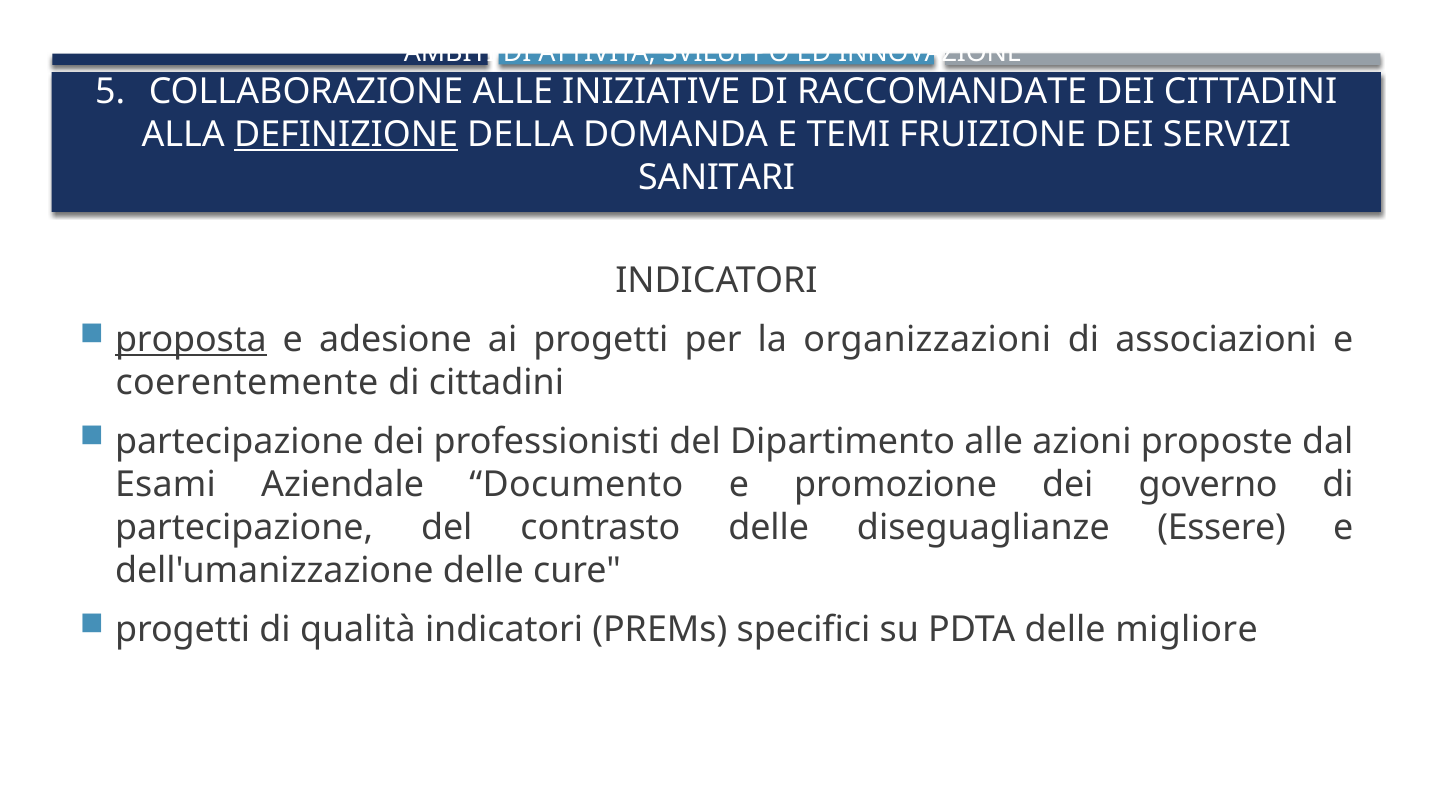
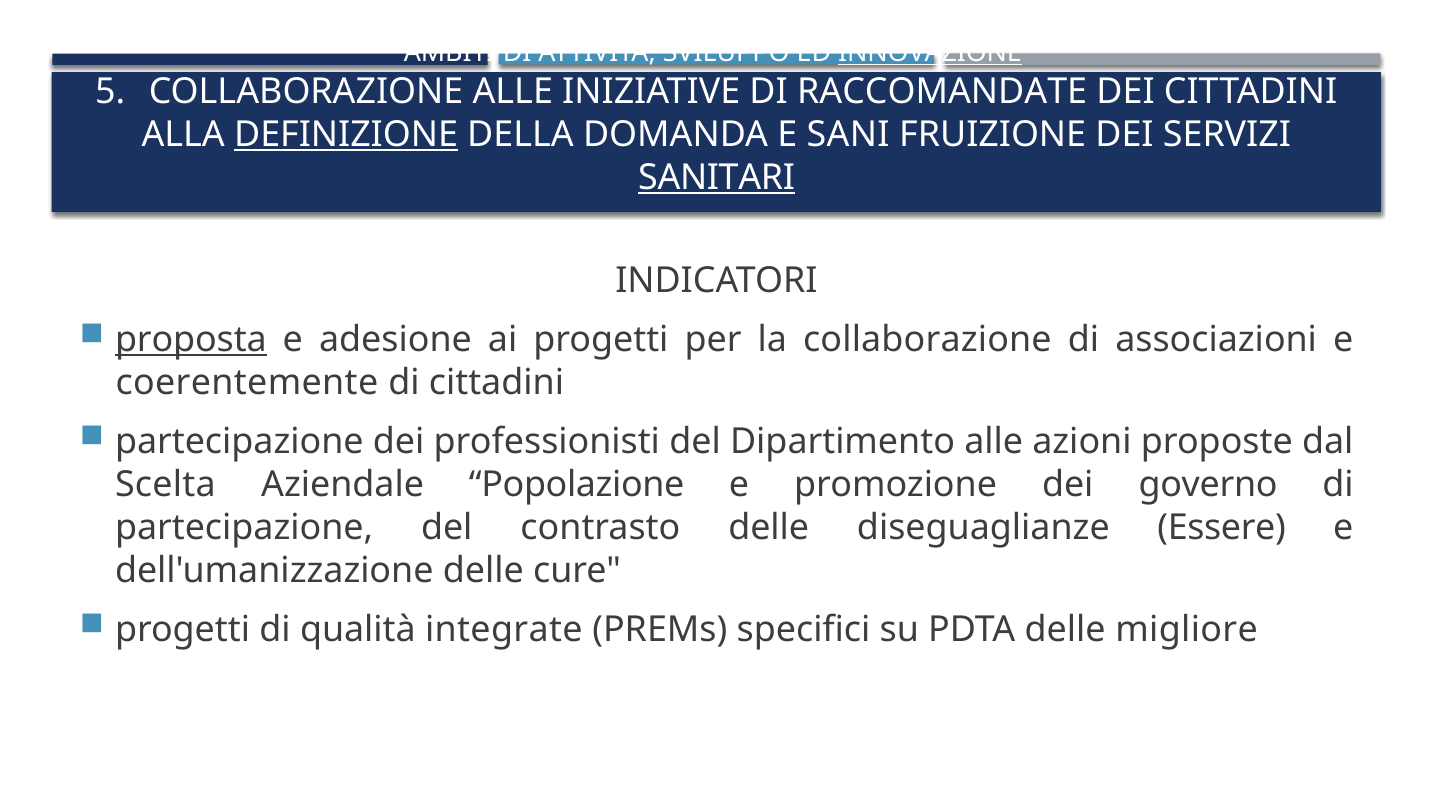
INNOVAZIONE underline: none -> present (930, 53)
TEMI: TEMI -> SANI (848, 134)
SANITARI underline: none -> present (717, 177)
la organizzazioni: organizzazioni -> collaborazione (927, 340)
Esami: Esami -> Scelta (165, 485)
Documento: Documento -> Popolazione (577, 485)
qualità indicatori: indicatori -> integrate (504, 630)
